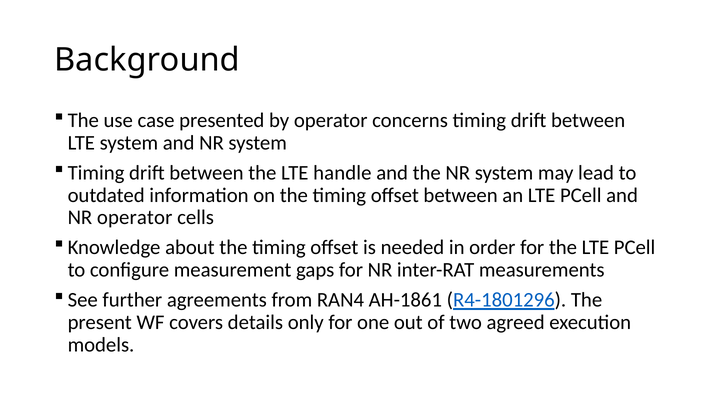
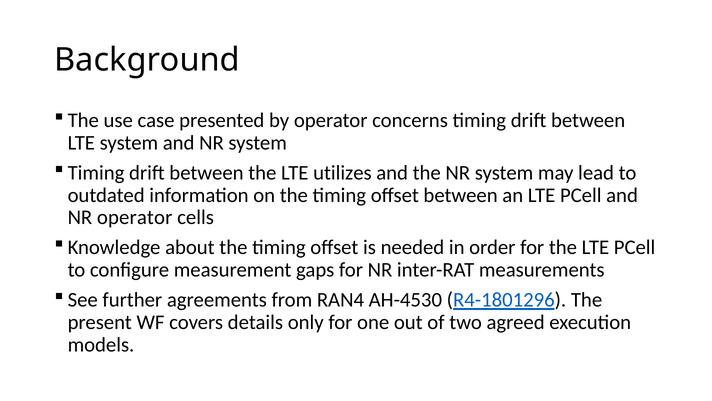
handle: handle -> utilizes (342, 173)
AH-1861: AH-1861 -> AH-4530 (405, 300)
